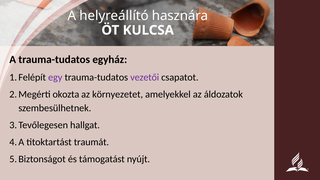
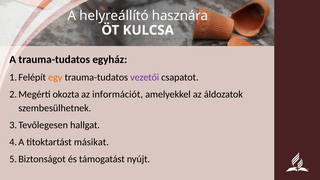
egy colour: purple -> orange (55, 77)
környezetet: környezetet -> információt (118, 94)
traumát: traumát -> másikat (91, 142)
